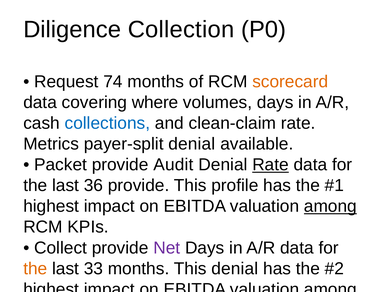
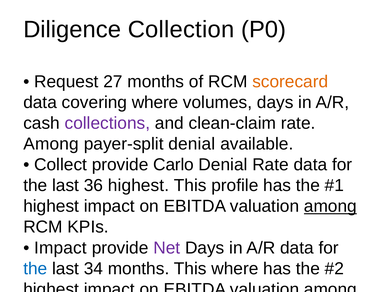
74: 74 -> 27 (113, 82)
collections colour: blue -> purple (107, 123)
Metrics: Metrics -> Among (51, 144)
Packet: Packet -> Collect (61, 165)
Audit: Audit -> Carlo (174, 165)
Rate underline: present -> none (271, 165)
36 provide: provide -> highest (139, 185)
Collect: Collect -> Impact (60, 248)
the colour: orange -> blue (35, 268)
33: 33 -> 34 (93, 268)
This denial: denial -> where (235, 268)
